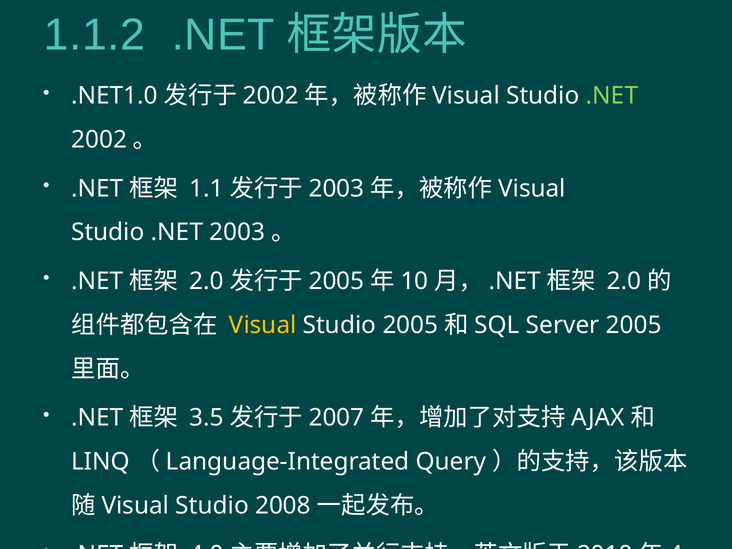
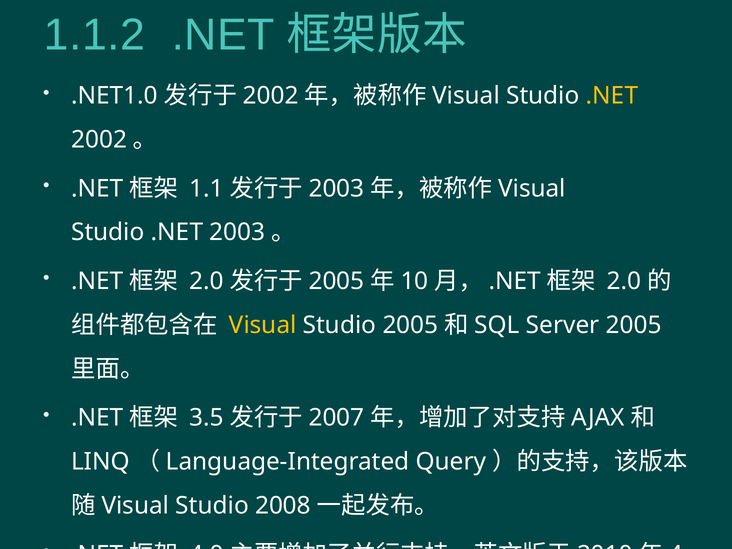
.NET colour: light green -> yellow (612, 96)
